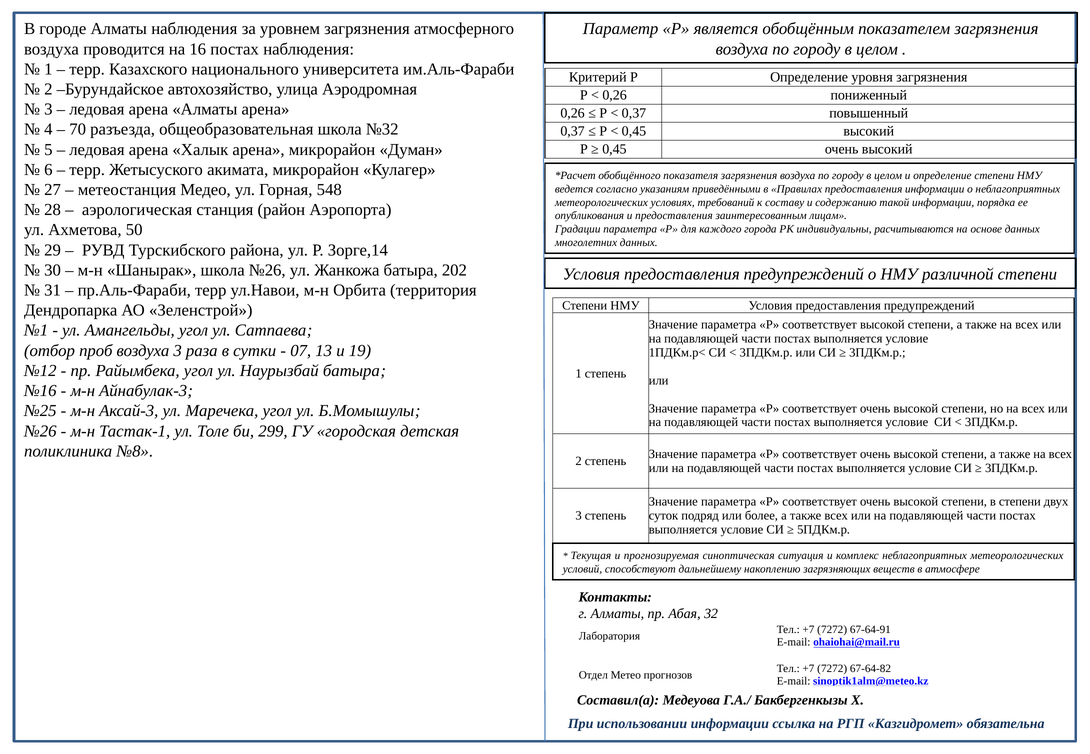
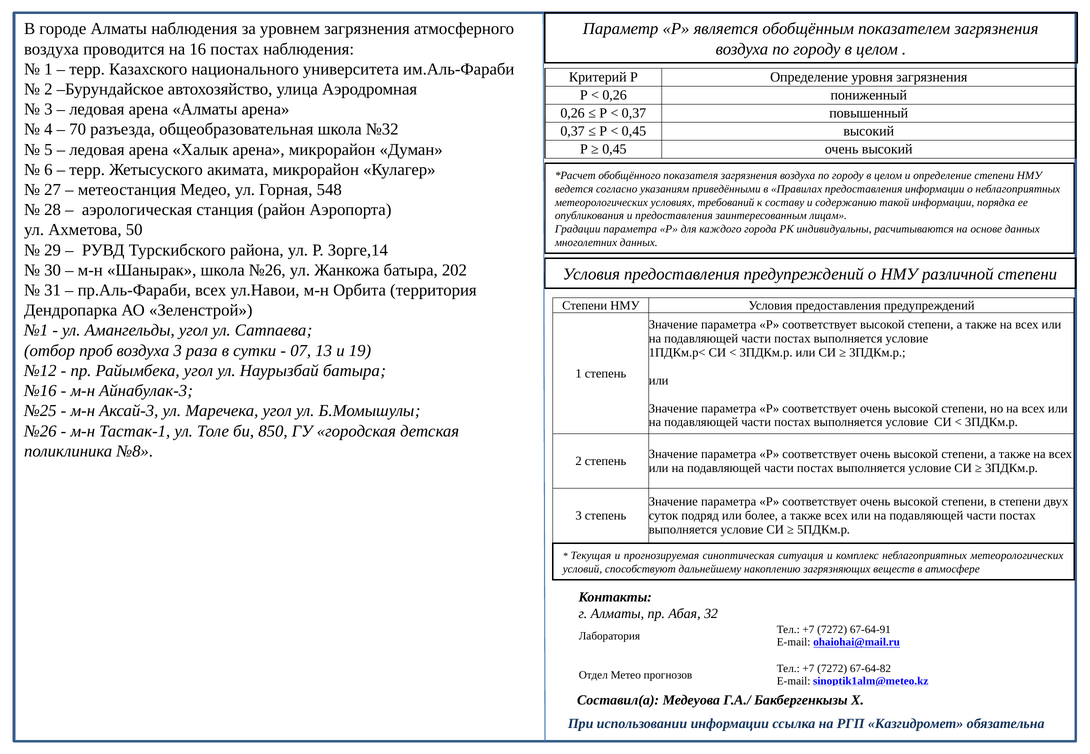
пр.Аль-Фараби терр: терр -> всех (211, 290)
299: 299 -> 850 (273, 431)
